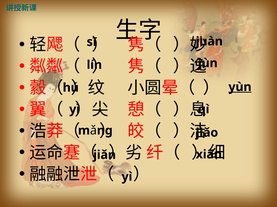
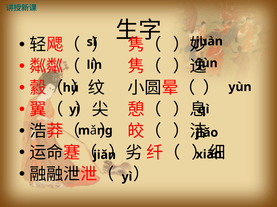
yùn underline: present -> none (240, 87)
